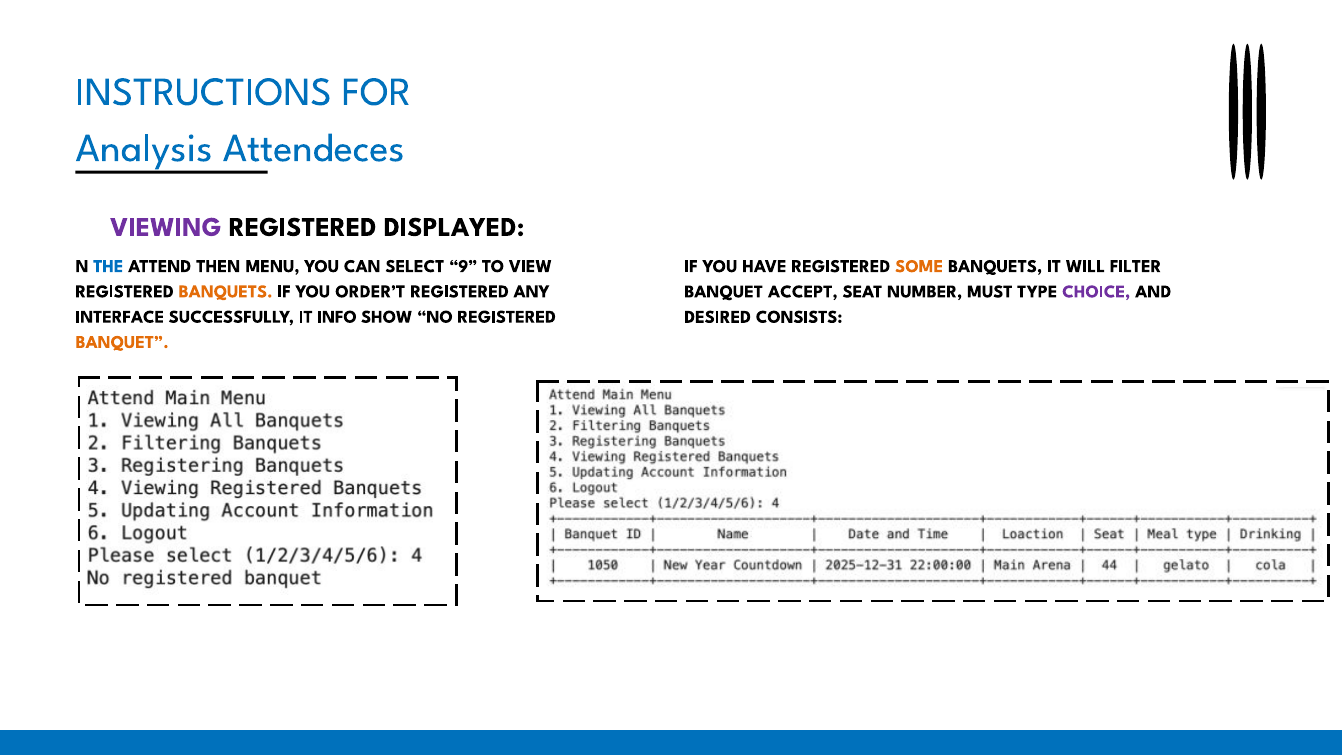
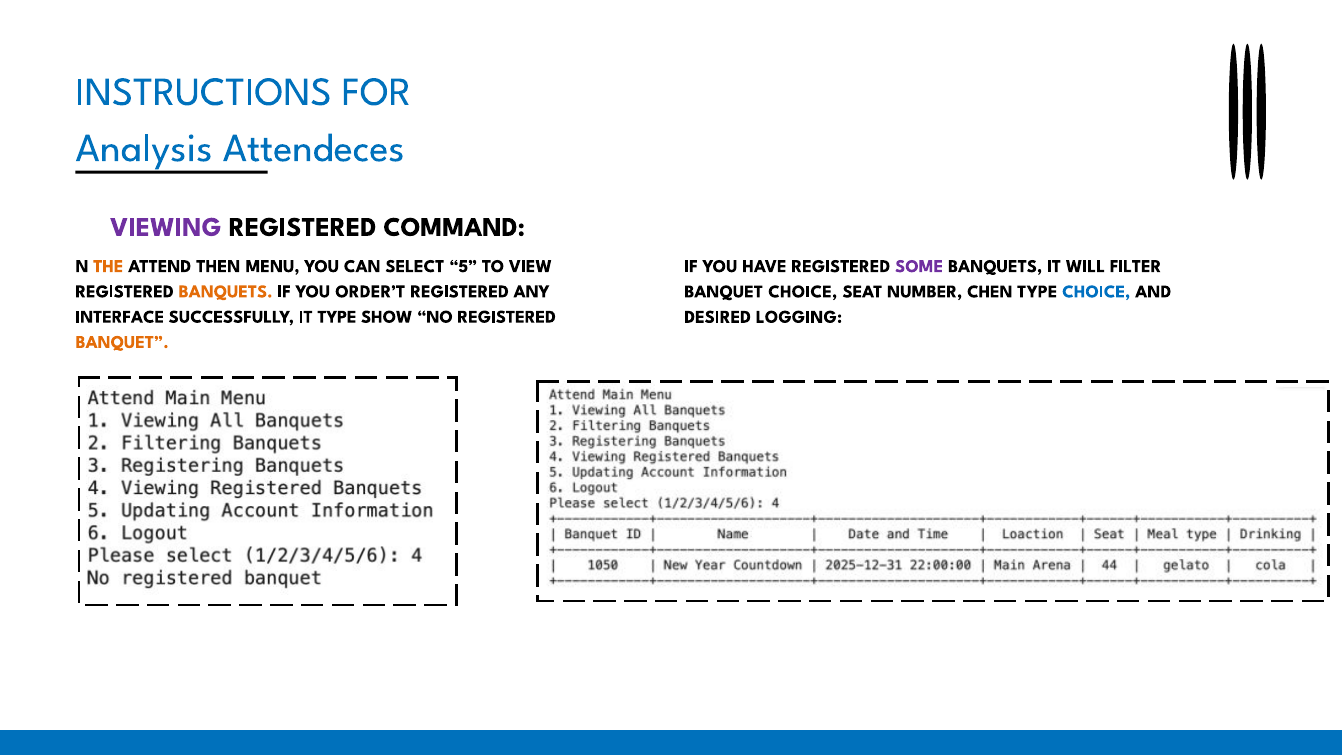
DISPLAYED: DISPLAYED -> COMMAND (454, 227)
THE colour: blue -> orange (108, 266)
9: 9 -> 5 (463, 266)
SOME colour: orange -> purple (919, 266)
BANQUET ACCEPT: ACCEPT -> CHOICE (803, 291)
MUST: MUST -> CHEN (990, 291)
CHOICE colour: purple -> blue (1096, 291)
IT INFO: INFO -> TYPE (337, 317)
CONSISTS: CONSISTS -> LOGGING (799, 317)
